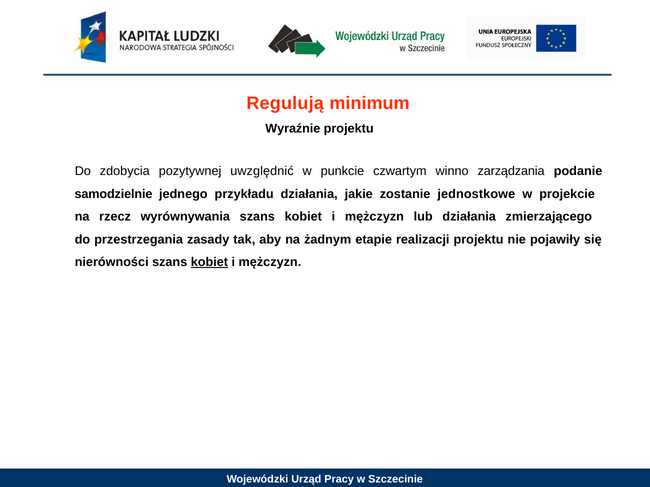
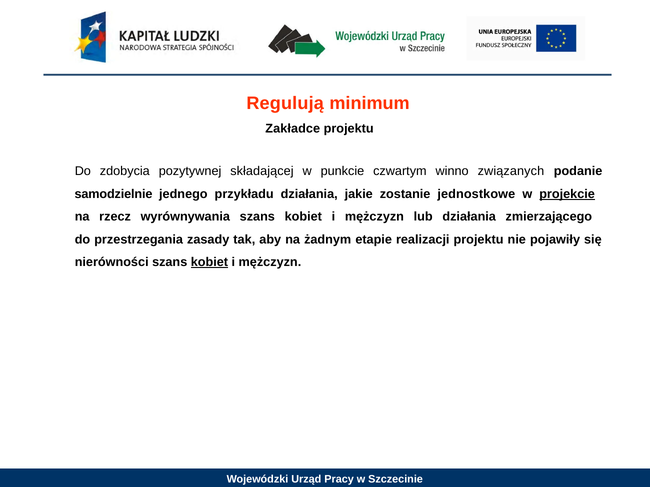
Wyraźnie: Wyraźnie -> Zakładce (293, 128)
uwzględnić: uwzględnić -> składającej (262, 171)
zarządzania: zarządzania -> związanych (511, 171)
projekcie underline: none -> present (567, 194)
